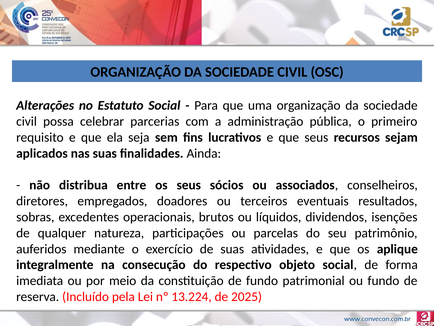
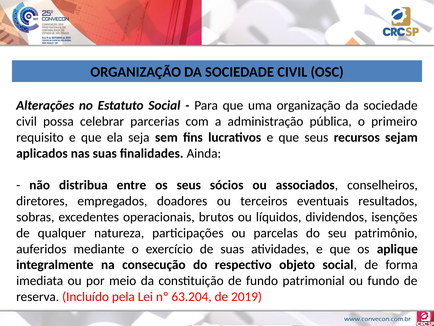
13.224: 13.224 -> 63.204 (192, 296)
2025: 2025 -> 2019 (247, 296)
